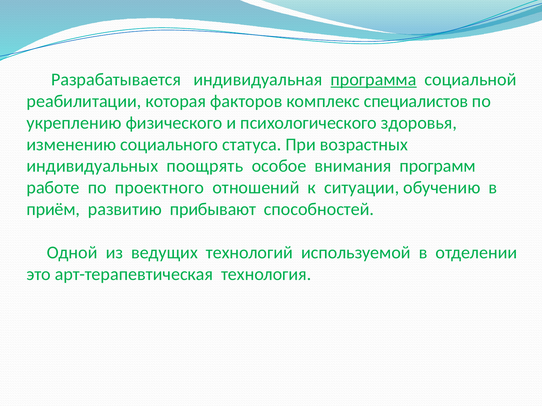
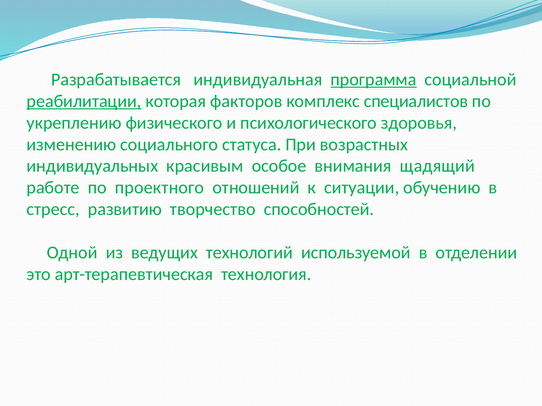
реабилитации underline: none -> present (84, 101)
поощрять: поощрять -> красивым (205, 166)
программ: программ -> щадящий (437, 166)
приём: приём -> стресс (53, 210)
прибывают: прибывают -> творчество (213, 210)
